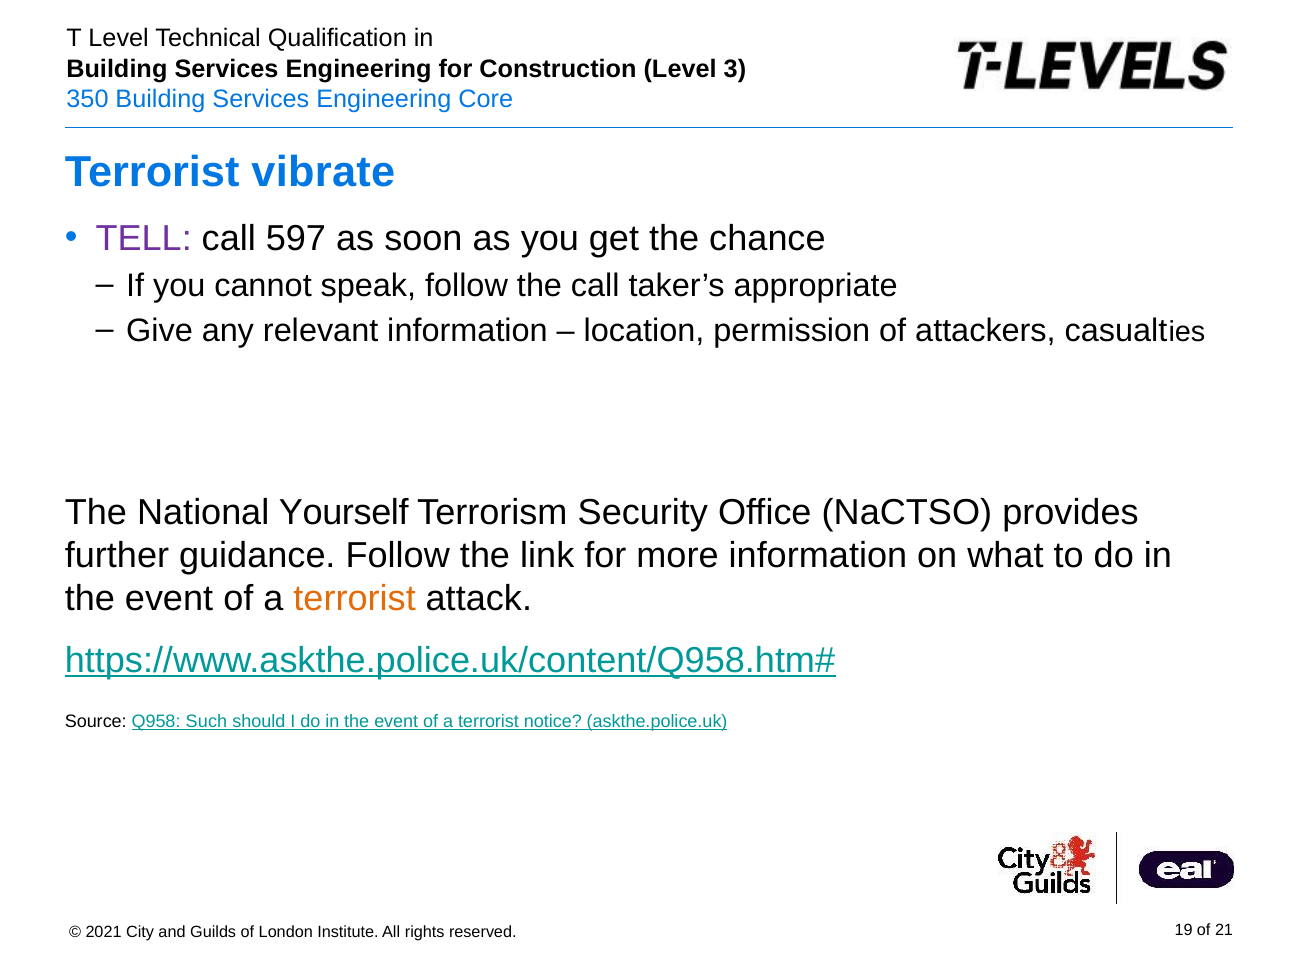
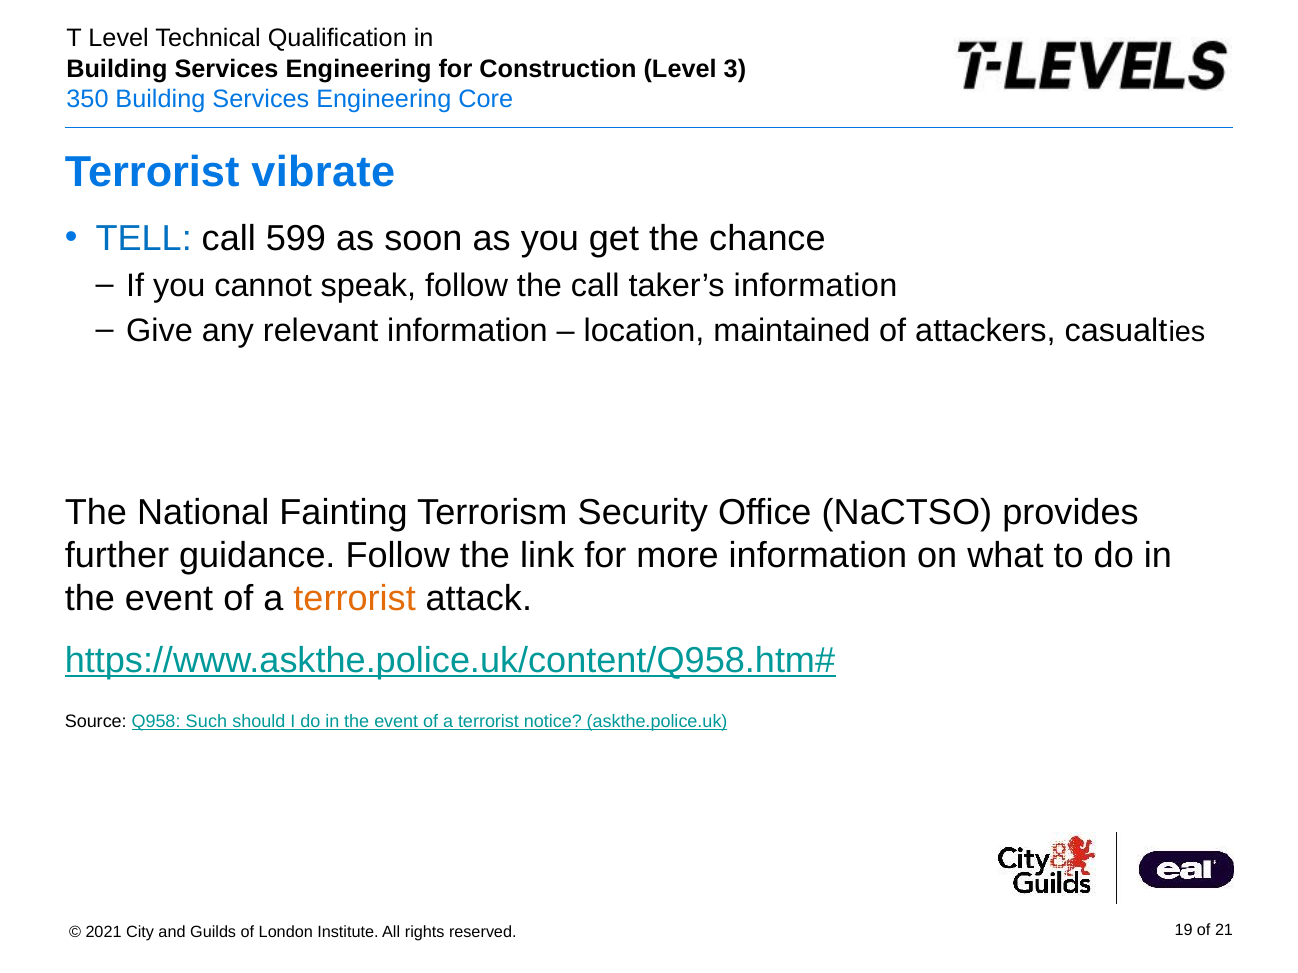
TELL colour: purple -> blue (144, 239)
597: 597 -> 599 (296, 239)
taker’s appropriate: appropriate -> information (816, 286)
permission: permission -> maintained (792, 331)
Yourself: Yourself -> Fainting (344, 513)
